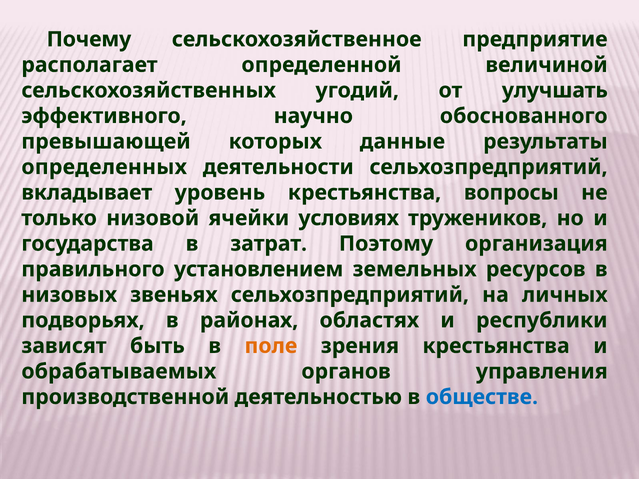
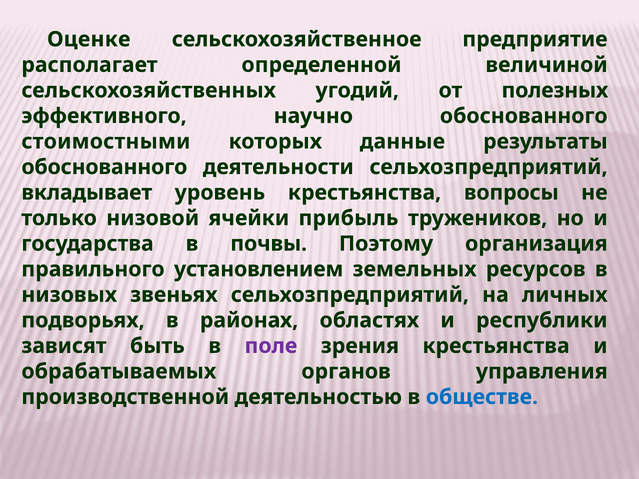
Почему: Почему -> Оценке (89, 39)
улучшать: улучшать -> полезных (555, 90)
превышающей: превышающей -> стоимостными (106, 142)
определенных: определенных -> обоснованного (104, 167)
условиях: условиях -> прибыль (349, 218)
затрат: затрат -> почвы (269, 244)
поле colour: orange -> purple (271, 346)
